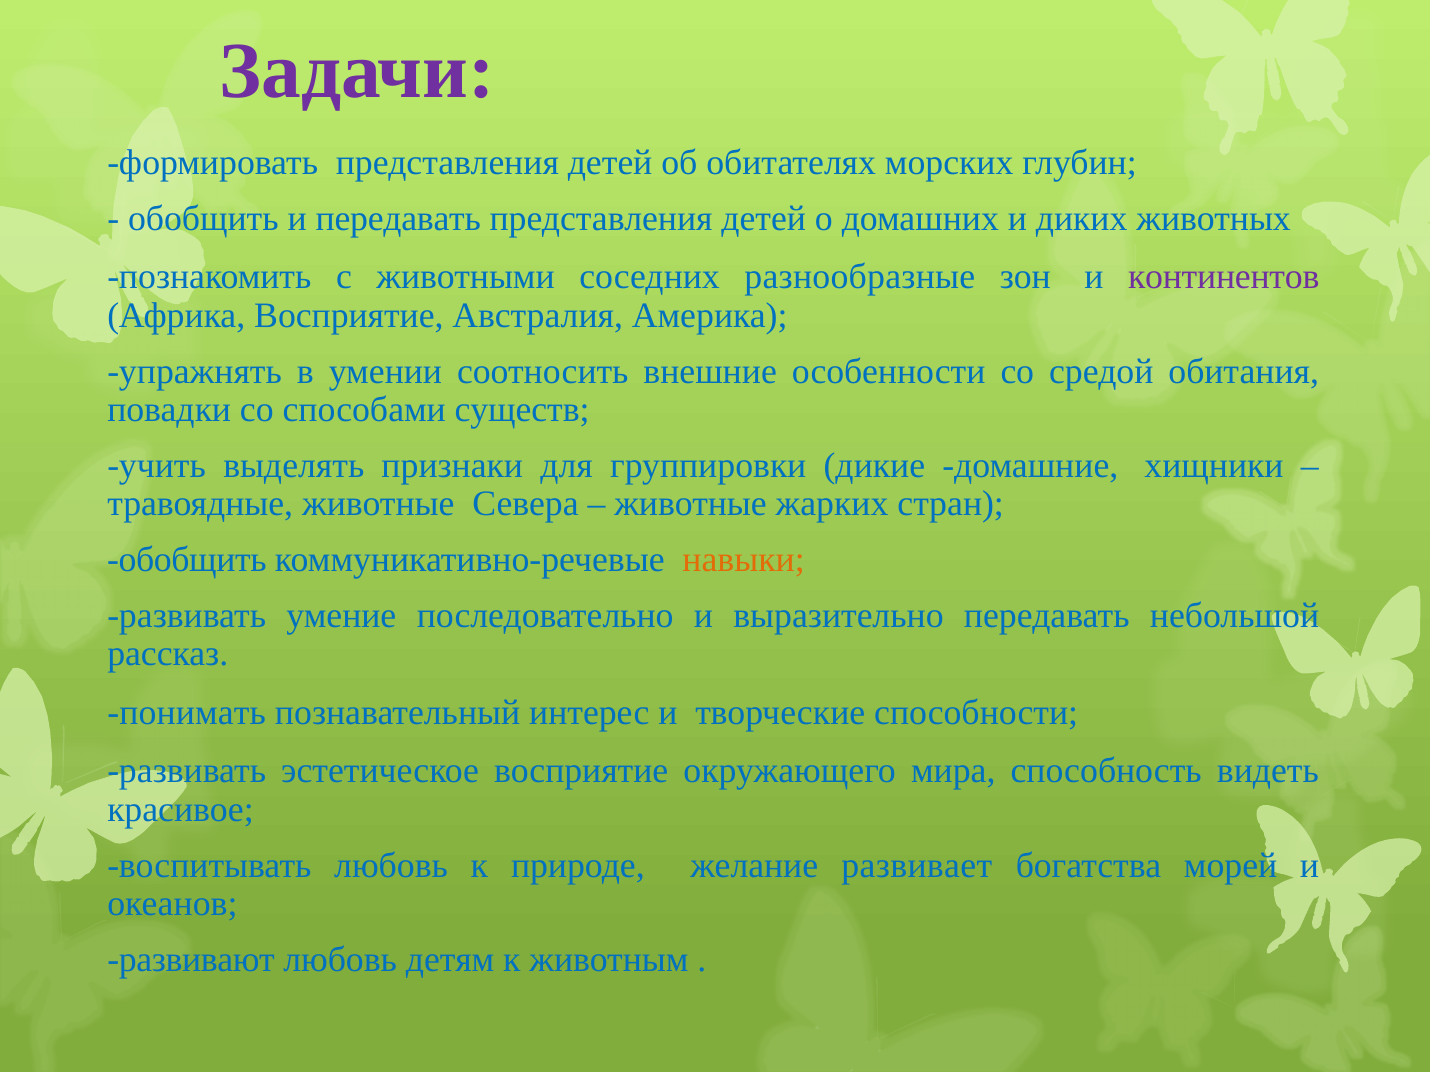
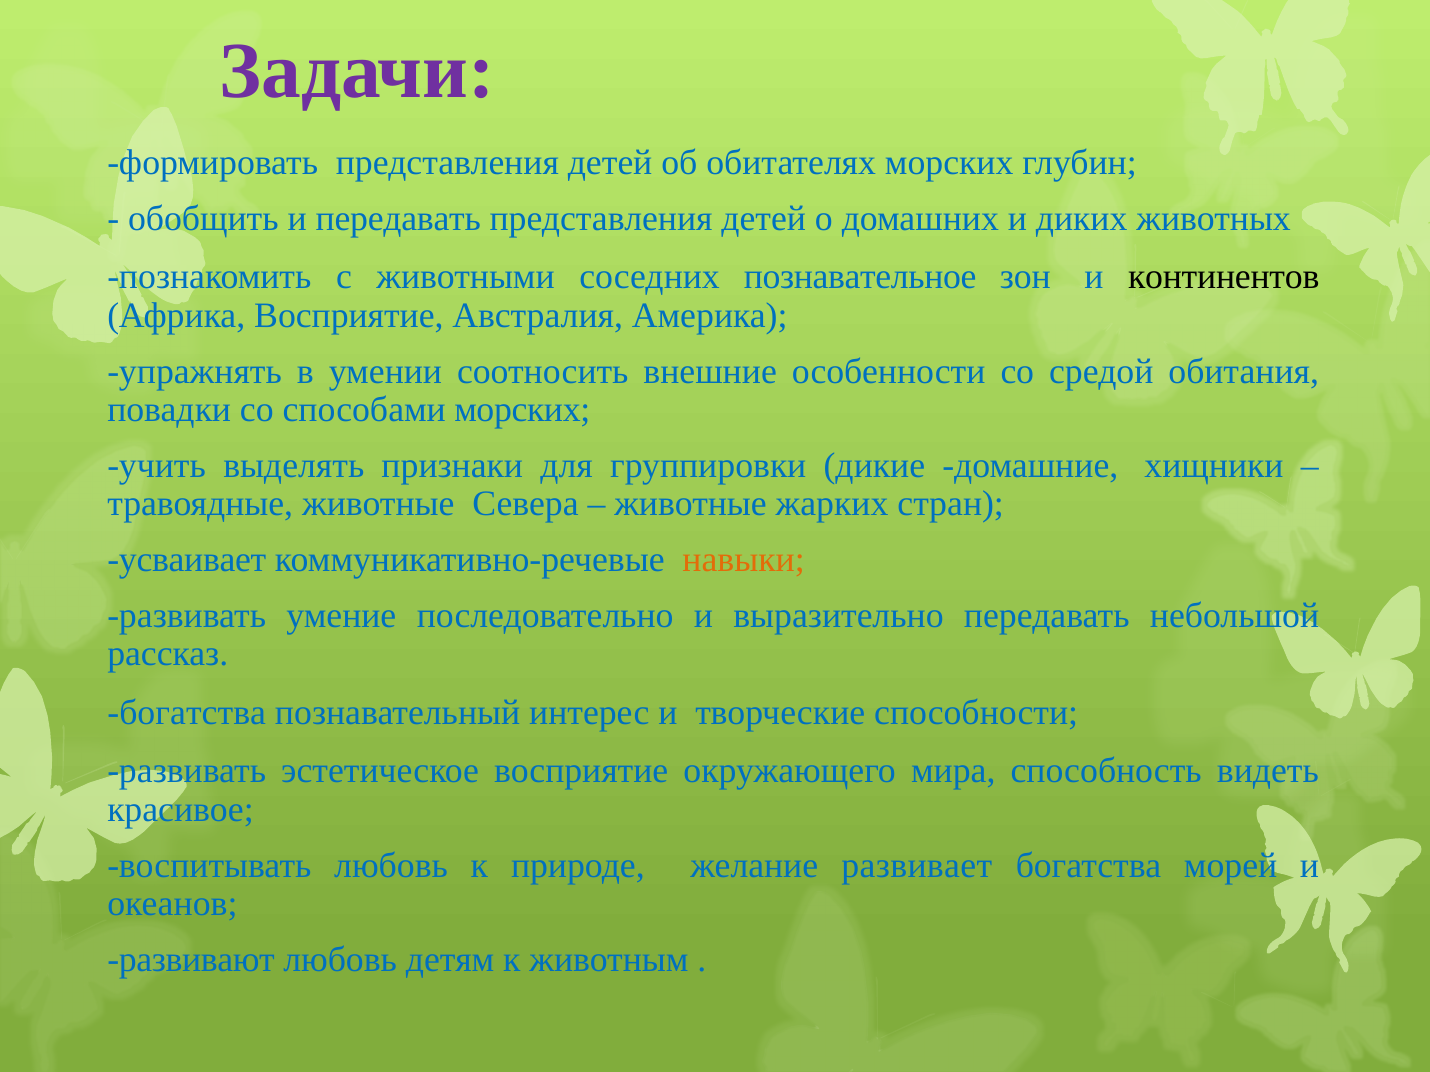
разнообразные: разнообразные -> познавательное (860, 277)
континентов colour: purple -> black (1224, 277)
способами существ: существ -> морских (522, 410)
обобщить: обобщить -> усваивает (187, 560)
понимать: понимать -> богатства (187, 713)
